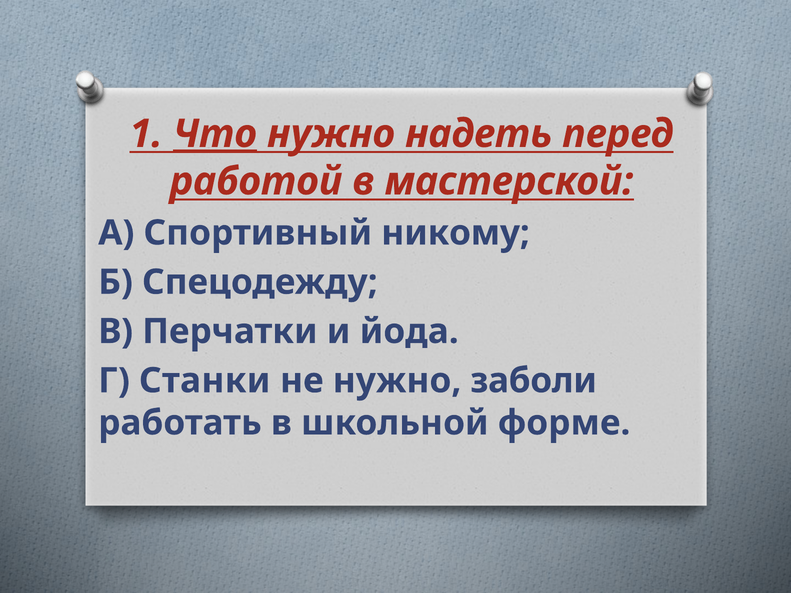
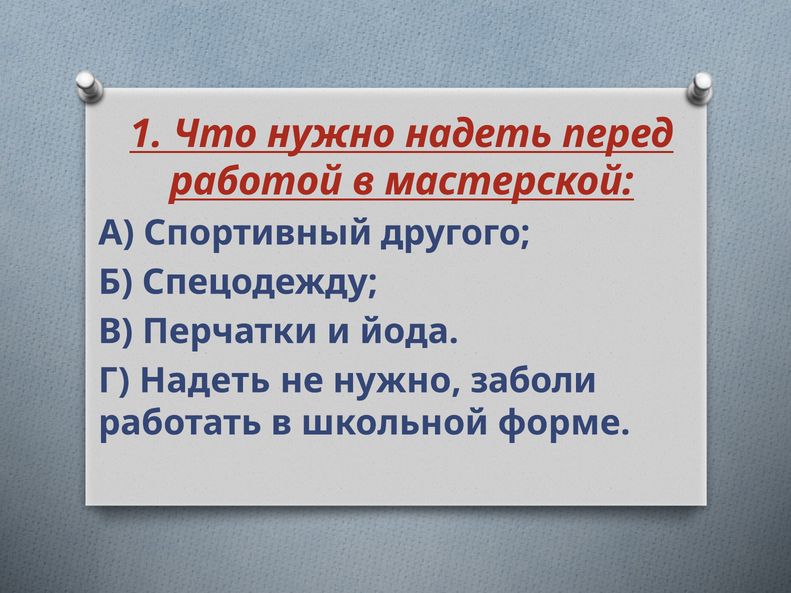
Что underline: present -> none (215, 134)
никому: никому -> другого (456, 233)
Г Станки: Станки -> Надеть (205, 381)
